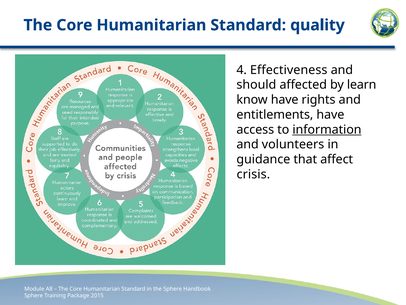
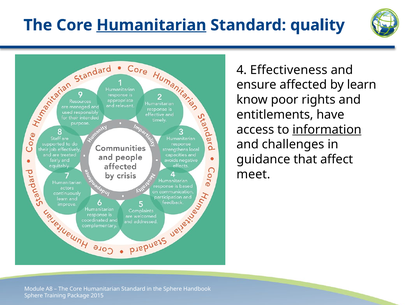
Humanitarian underline: none -> present (151, 25)
should: should -> ensure (256, 85)
know have: have -> poor (285, 100)
volunteers: volunteers -> challenges (293, 144)
crisis: crisis -> meet (253, 174)
